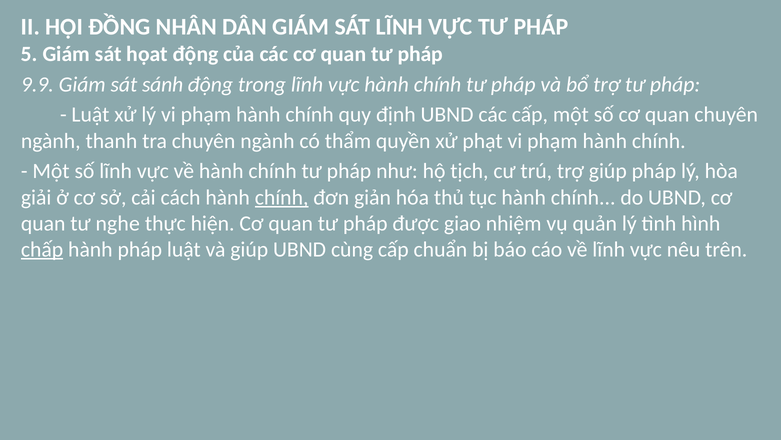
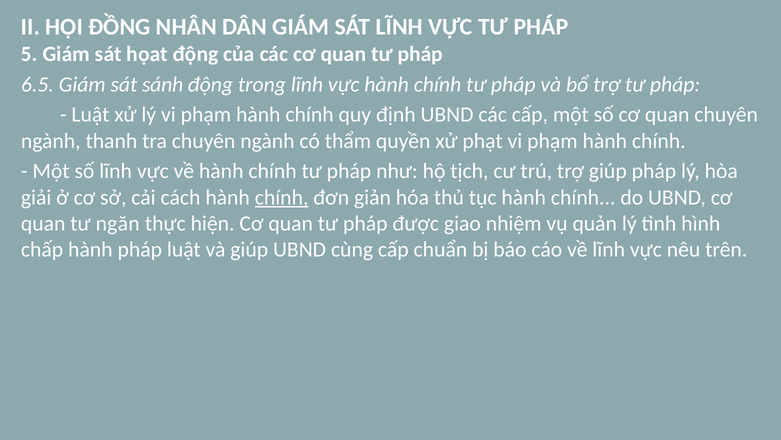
9.9: 9.9 -> 6.5 (37, 84)
nghe: nghe -> ngăn (118, 223)
chấp underline: present -> none (42, 249)
